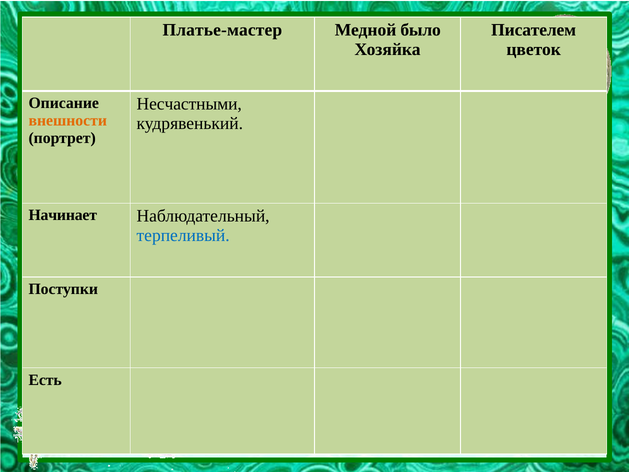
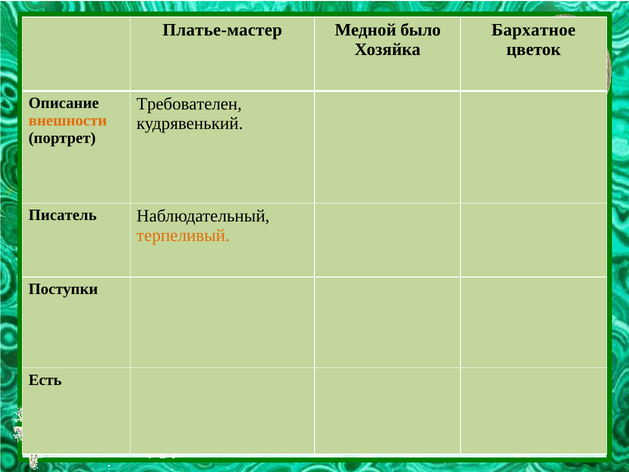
Писателем: Писателем -> Бархатное (534, 30)
Несчастными: Несчастными -> Требователен (189, 104)
Начинает: Начинает -> Писатель (63, 215)
терпеливый colour: blue -> orange (183, 235)
